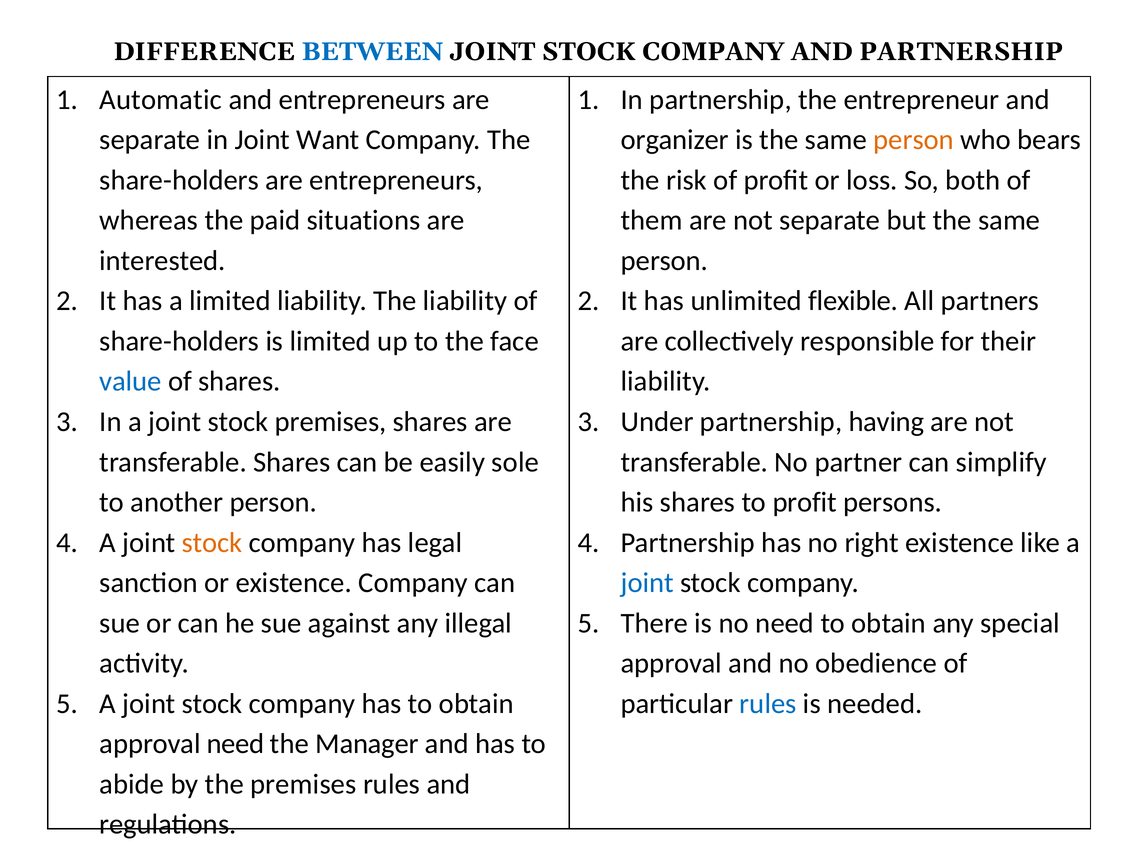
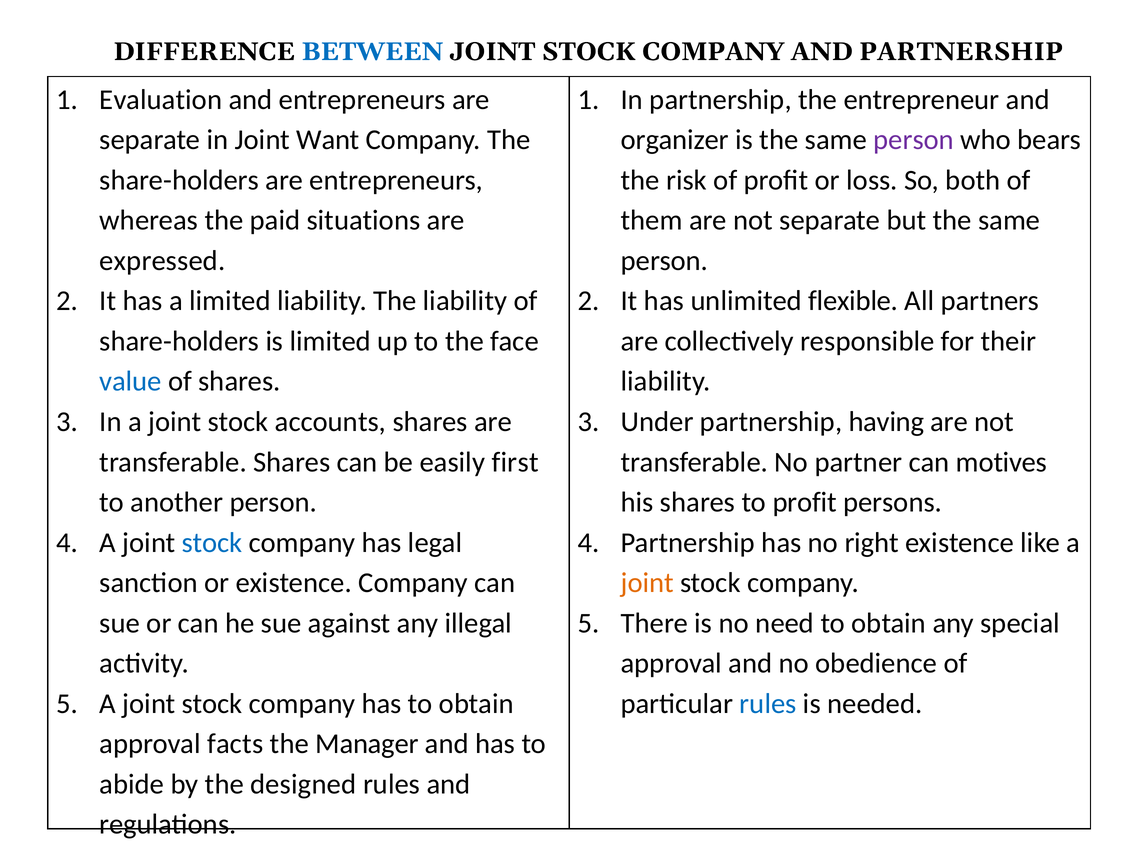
Automatic: Automatic -> Evaluation (161, 100)
person colour: orange -> purple (914, 140)
interested: interested -> expressed (162, 261)
stock premises: premises -> accounts (330, 422)
sole: sole -> first (515, 462)
simplify: simplify -> motives (1002, 462)
stock colour: orange -> blue (212, 543)
joint colour: blue -> orange (647, 583)
approval need: need -> facts (235, 744)
the premises: premises -> designed (303, 784)
